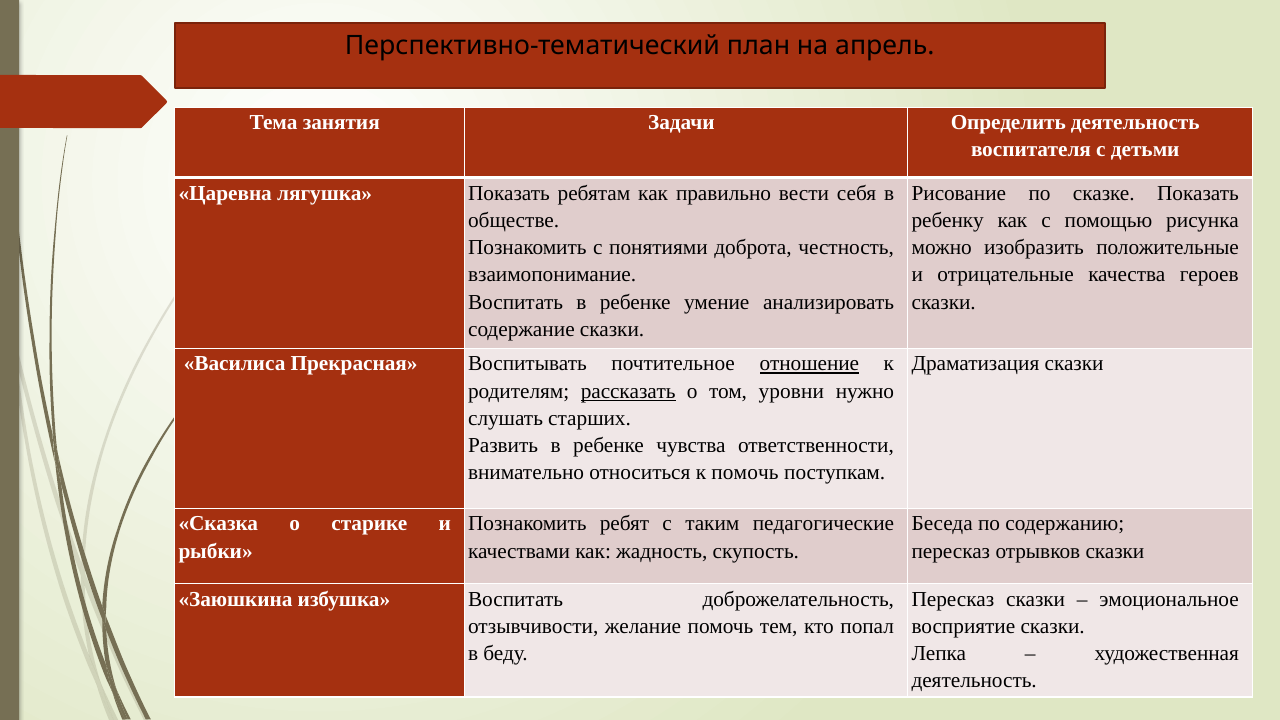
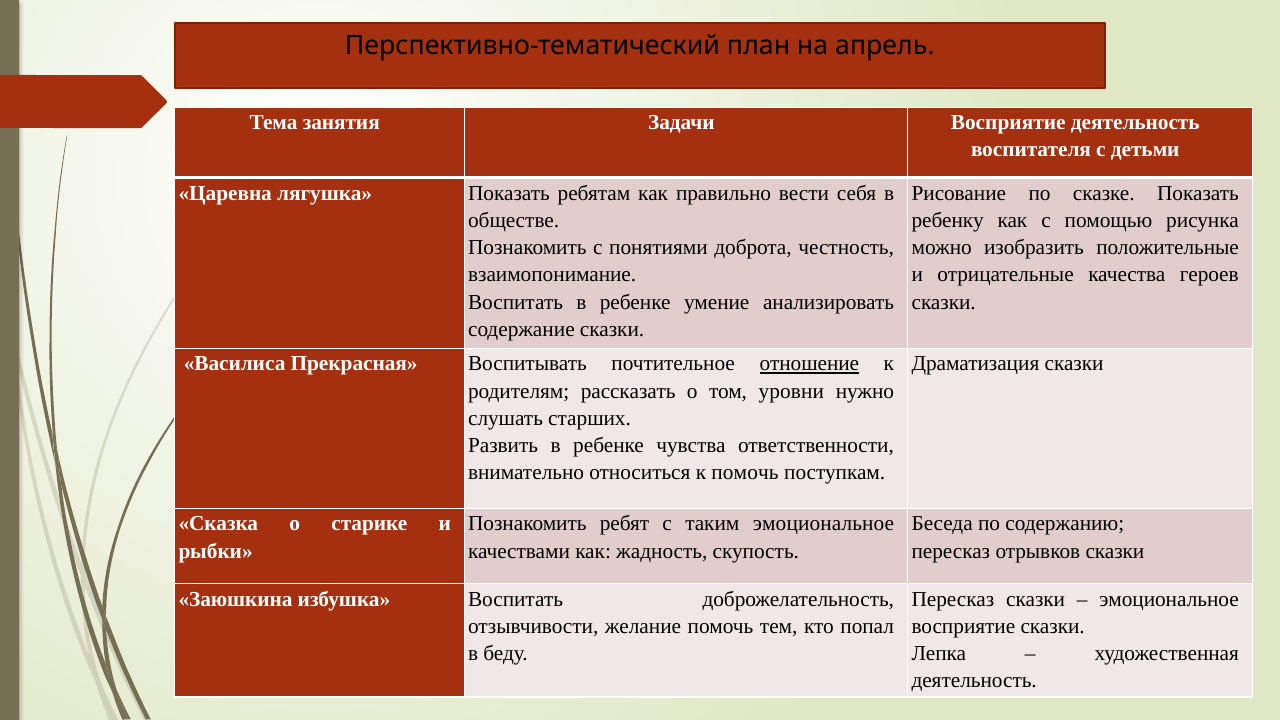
Задачи Определить: Определить -> Восприятие (1008, 123)
рассказать underline: present -> none (628, 391)
таким педагогические: педагогические -> эмоциональное (823, 524)
